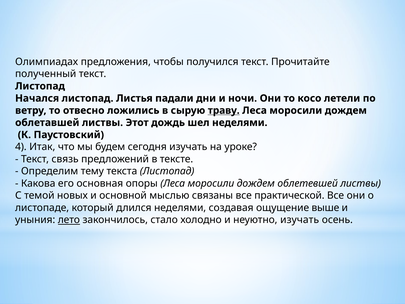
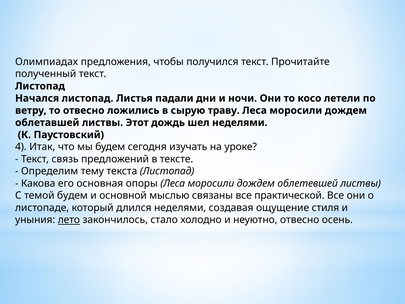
траву underline: present -> none (224, 110)
темой новых: новых -> будем (72, 195)
выше: выше -> стиля (325, 208)
неуютно изучать: изучать -> отвесно (300, 220)
